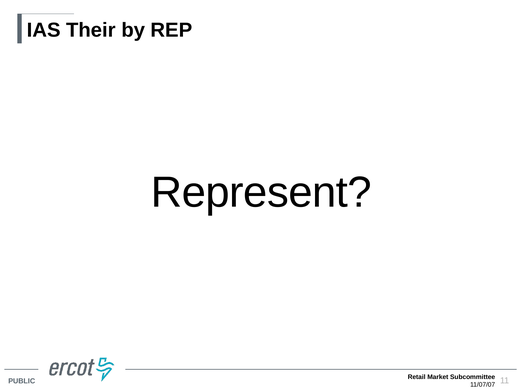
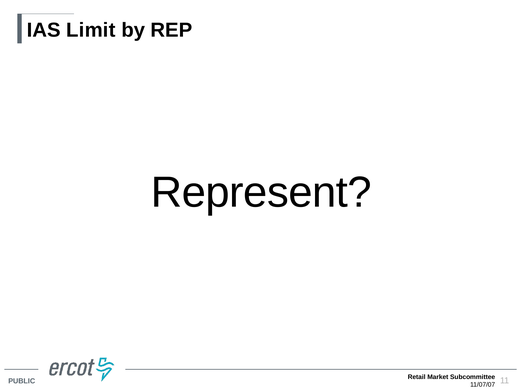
Their: Their -> Limit (91, 30)
